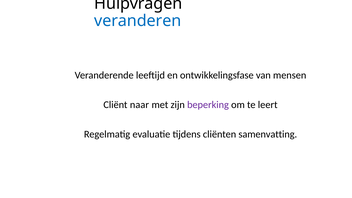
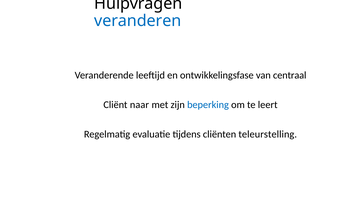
mensen: mensen -> centraal (290, 75)
beperking colour: purple -> blue (208, 105)
samenvatting: samenvatting -> teleurstelling (268, 134)
